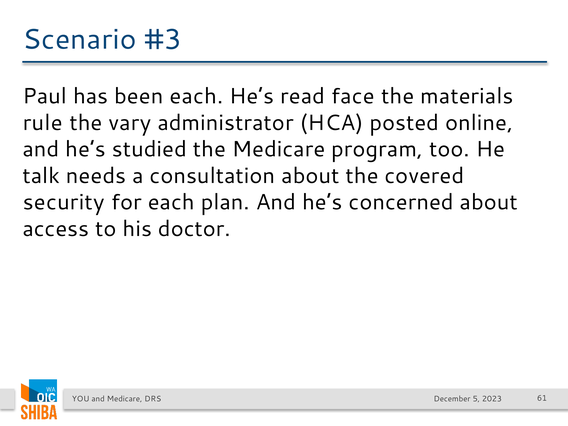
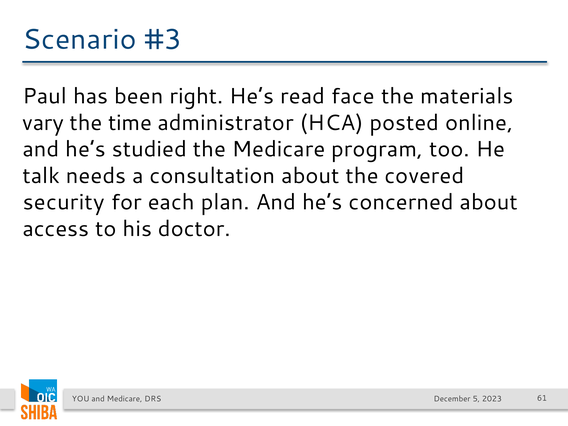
been each: each -> right (196, 96)
rule: rule -> vary (43, 123)
vary: vary -> time (130, 123)
